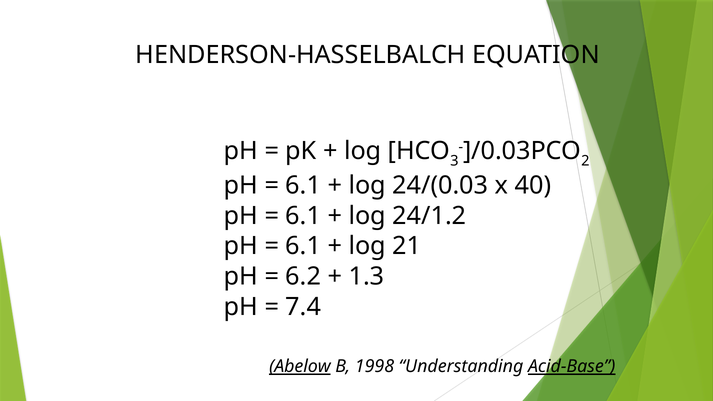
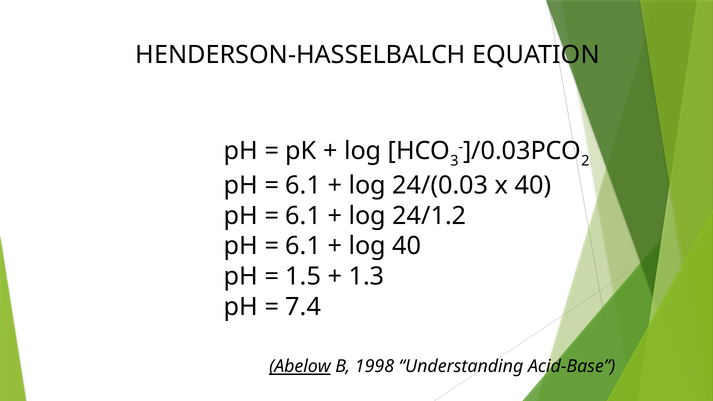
log 21: 21 -> 40 (407, 246)
6.2: 6.2 -> 1.5 (303, 276)
Acid-Base underline: present -> none (572, 367)
